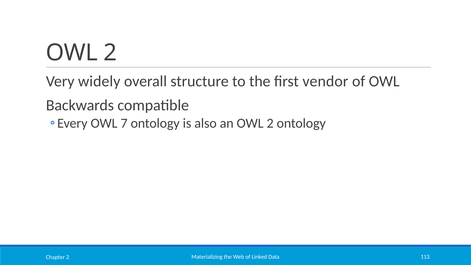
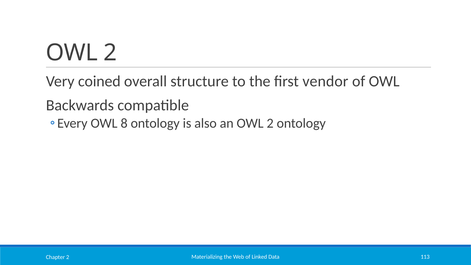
widely: widely -> coined (99, 81)
7: 7 -> 8 (124, 123)
